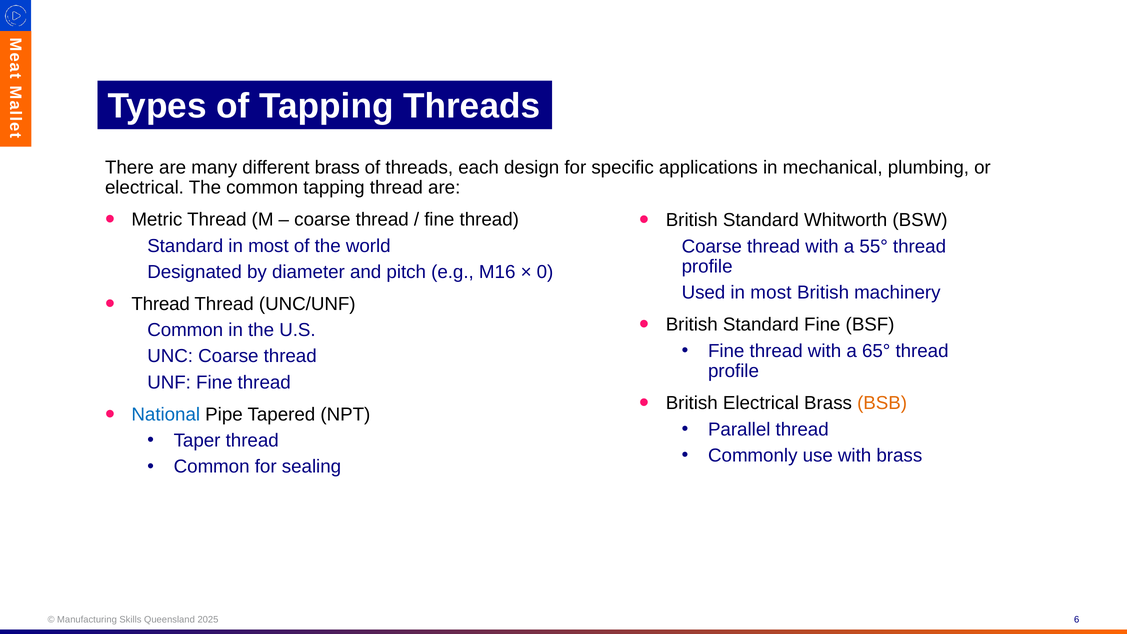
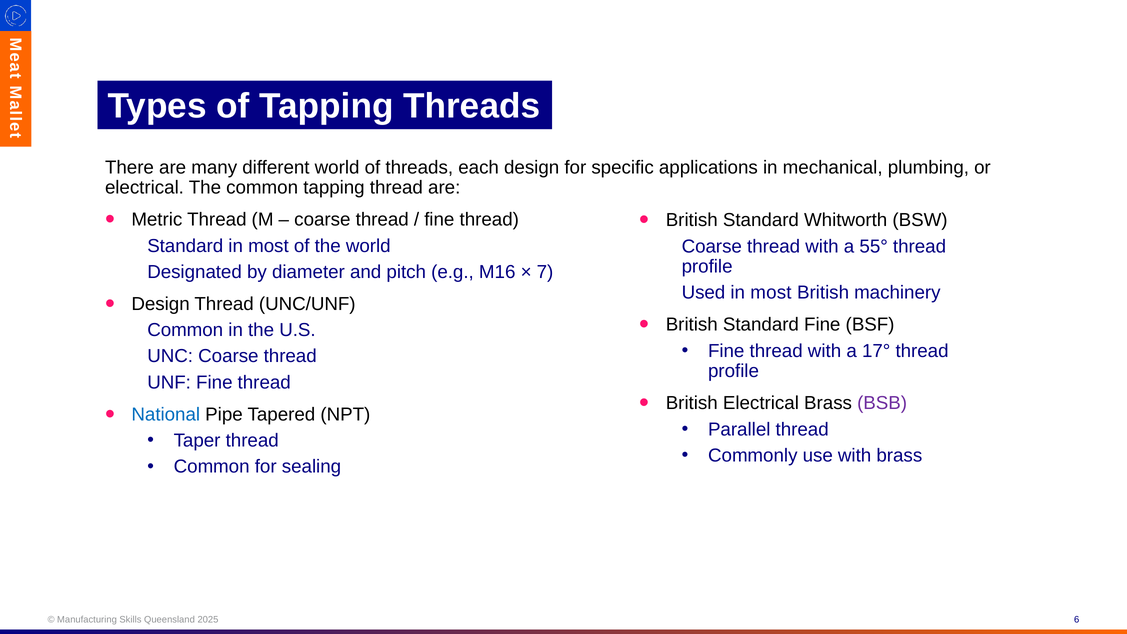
different brass: brass -> world (337, 167)
0: 0 -> 7 (545, 272)
Thread: Thread -> Design (161, 304)
65°: 65° -> 17° (876, 351)
BSB colour: orange -> purple (882, 403)
